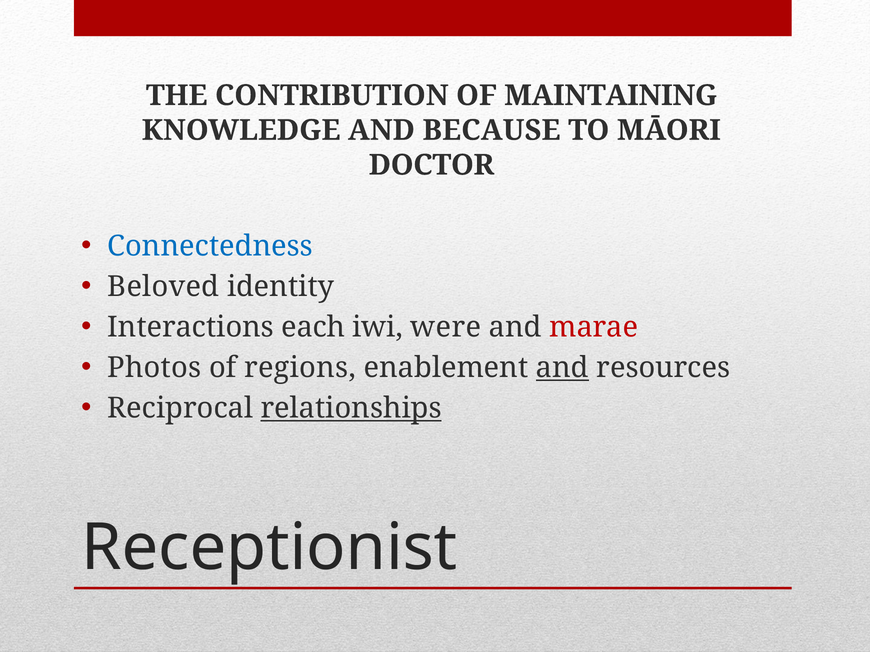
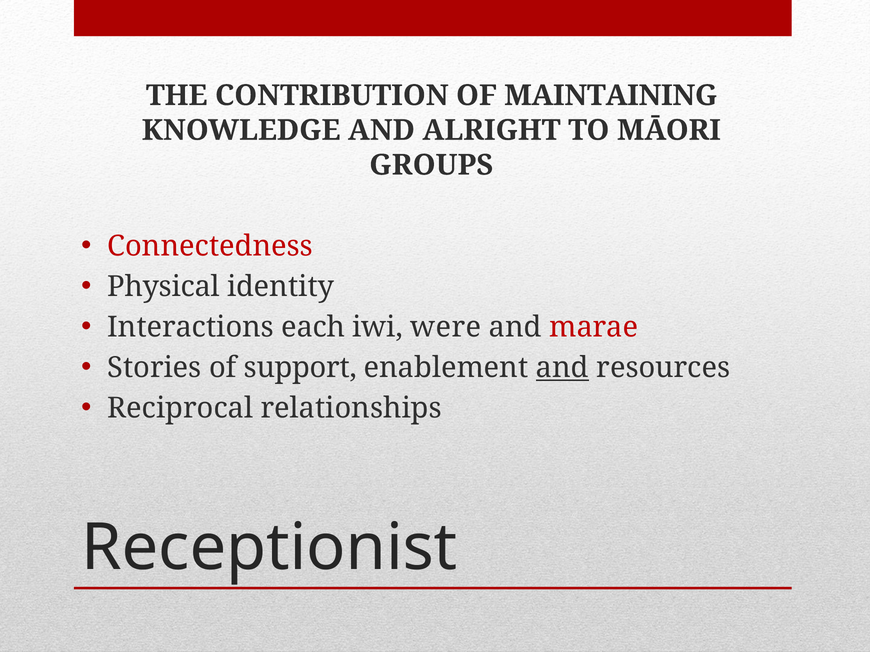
BECAUSE: BECAUSE -> ALRIGHT (492, 130)
DOCTOR: DOCTOR -> GROUPS (431, 165)
Connectedness colour: blue -> red (210, 246)
Beloved: Beloved -> Physical (164, 287)
Photos: Photos -> Stories (154, 368)
regions: regions -> support (300, 368)
relationships underline: present -> none (351, 409)
